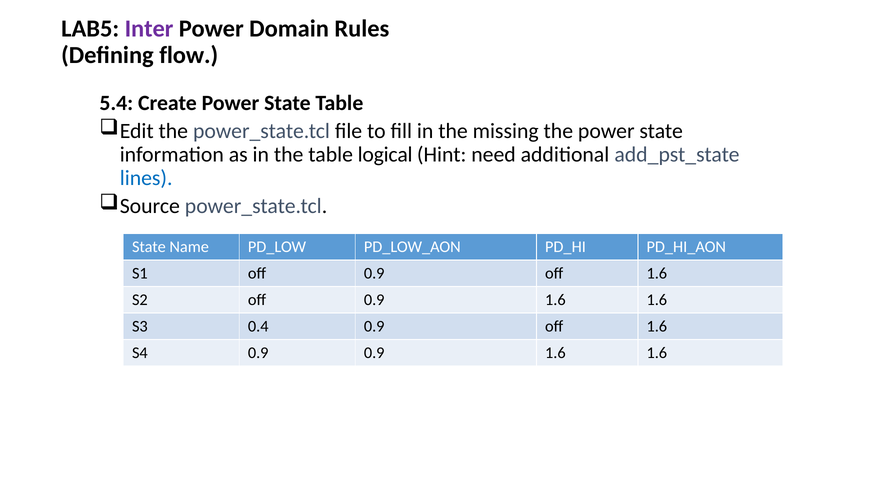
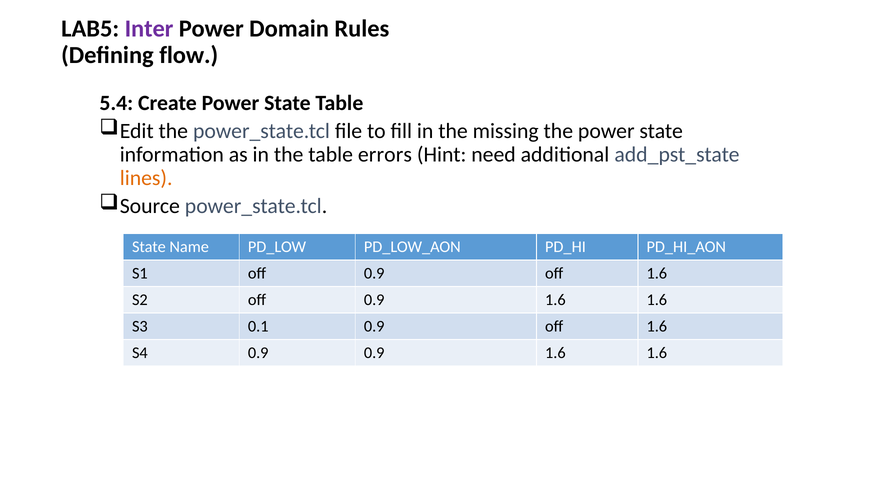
logical: logical -> errors (385, 155)
lines colour: blue -> orange (146, 178)
0.4: 0.4 -> 0.1 (258, 327)
